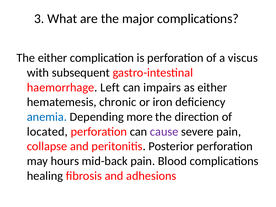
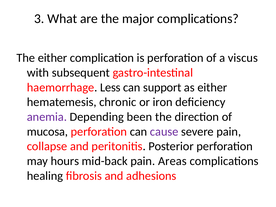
Left: Left -> Less (110, 87)
impairs: impairs -> support (162, 87)
anemia colour: blue -> purple (47, 117)
more: more -> been (139, 117)
located: located -> mucosa (47, 132)
Blood: Blood -> Areas (172, 161)
